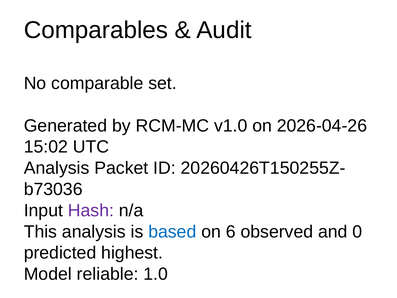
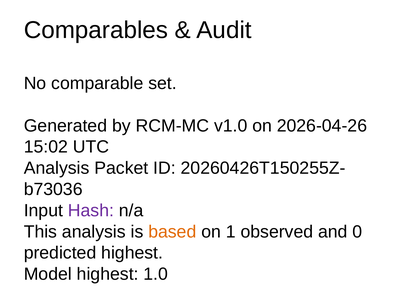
based colour: blue -> orange (172, 232)
6: 6 -> 1 (231, 232)
Model reliable: reliable -> highest (108, 274)
